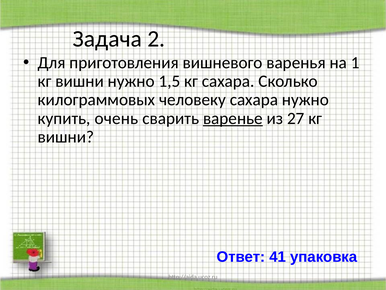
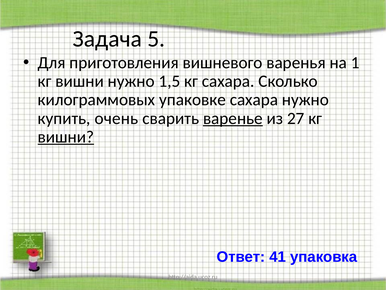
2: 2 -> 5 (156, 39)
человеку: человеку -> упаковке (192, 100)
вишни underline: none -> present (66, 137)
